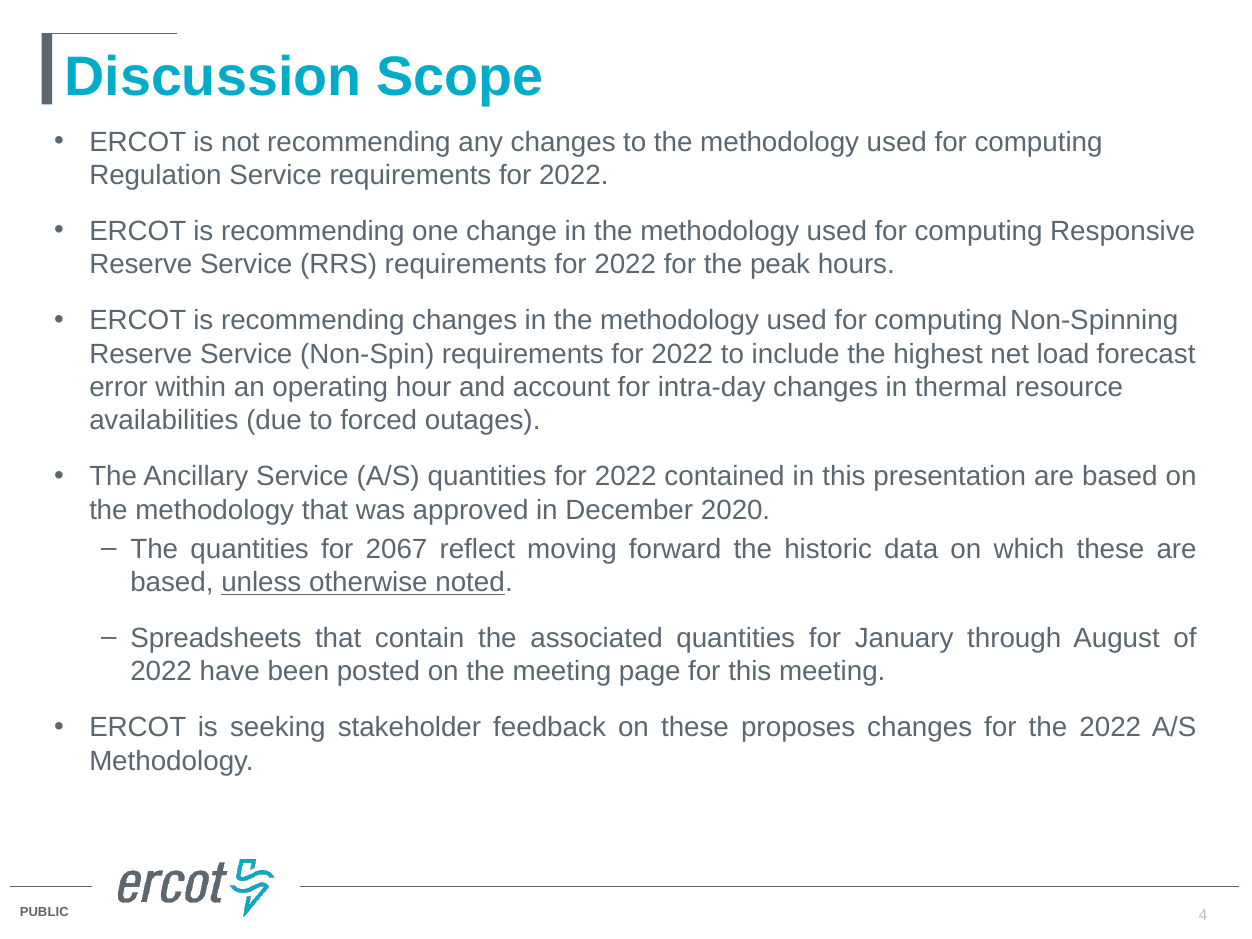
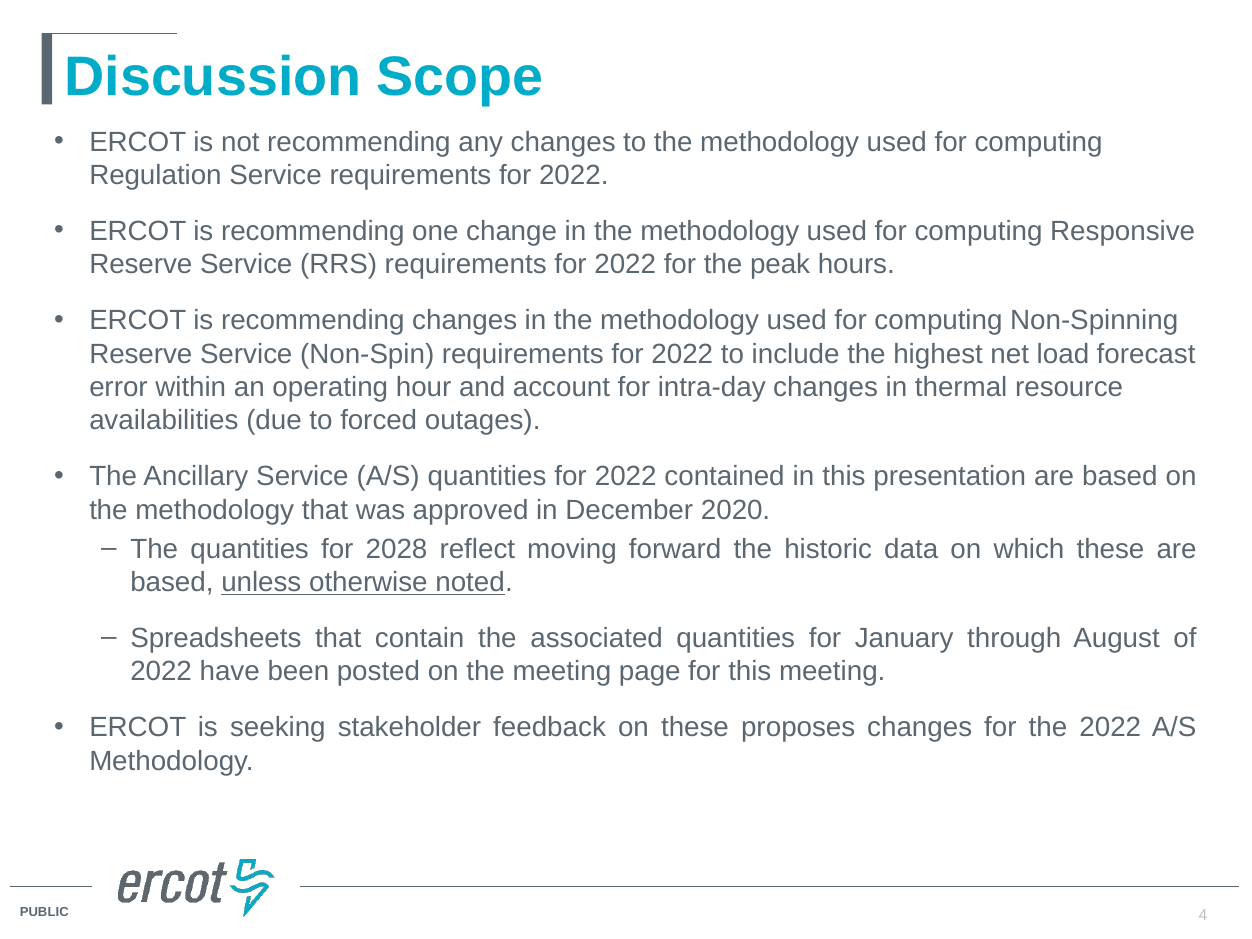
2067: 2067 -> 2028 (397, 549)
